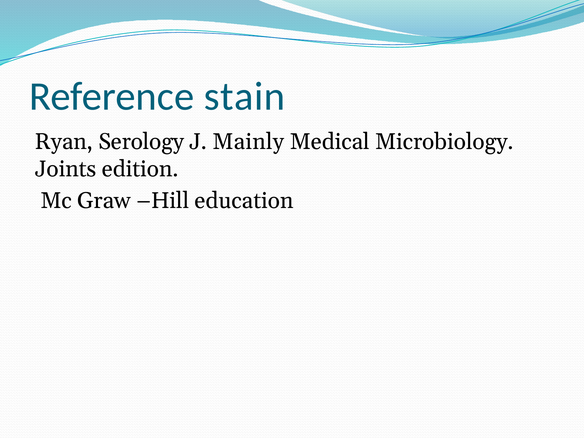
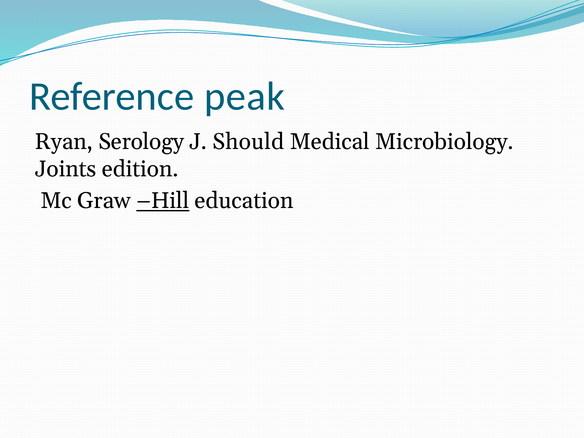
stain: stain -> peak (245, 96)
Mainly: Mainly -> Should (248, 142)
Hill underline: none -> present (163, 201)
